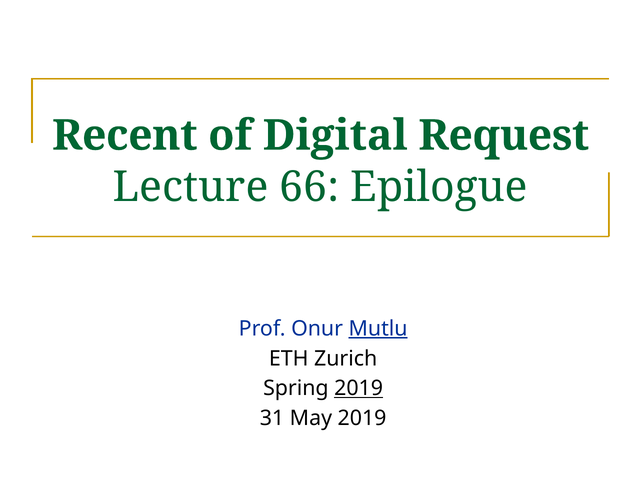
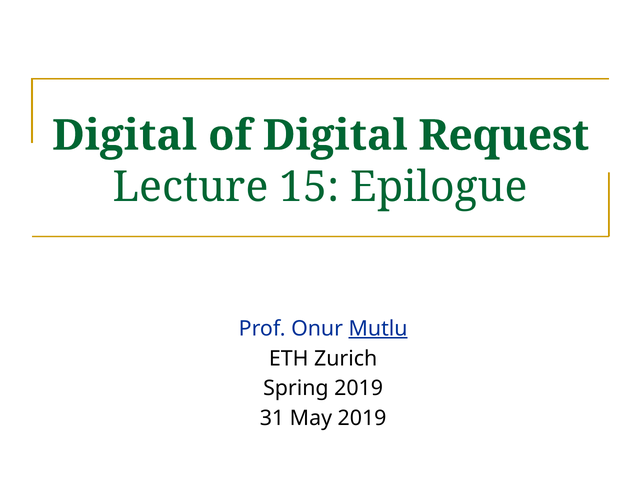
Recent: Recent -> Digital (125, 136)
66: 66 -> 15 (309, 187)
2019 underline: present -> none (359, 388)
